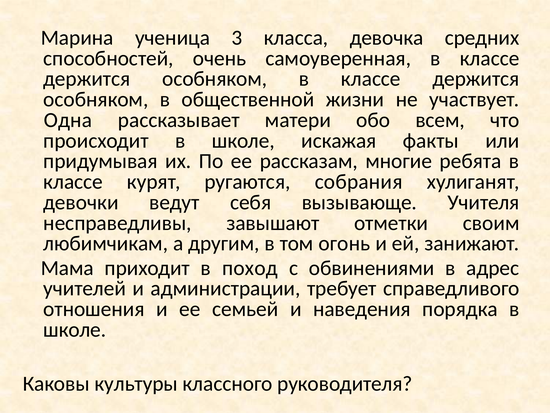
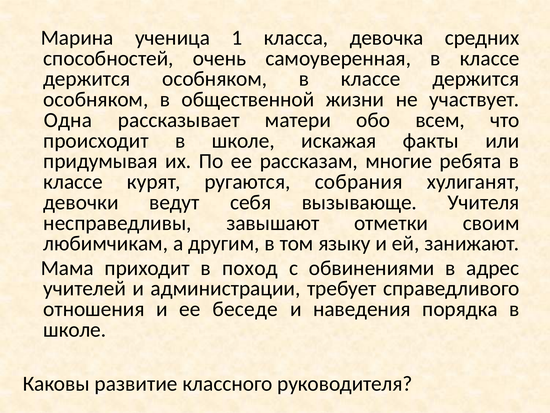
3: 3 -> 1 (237, 38)
огонь: огонь -> языку (345, 243)
семьей: семьей -> беседе (245, 309)
культуры: культуры -> развитие (136, 383)
